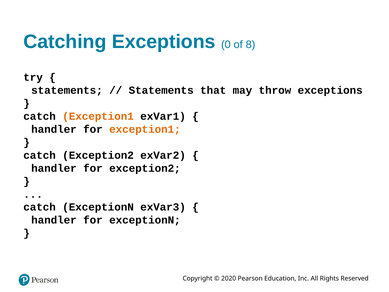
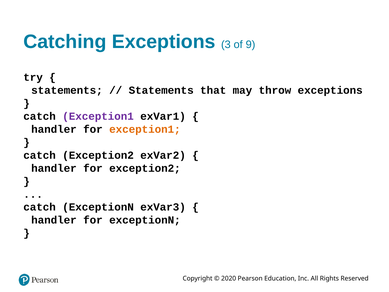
0: 0 -> 3 (226, 44)
8: 8 -> 9 (251, 44)
Exception1 colour: orange -> purple (98, 116)
